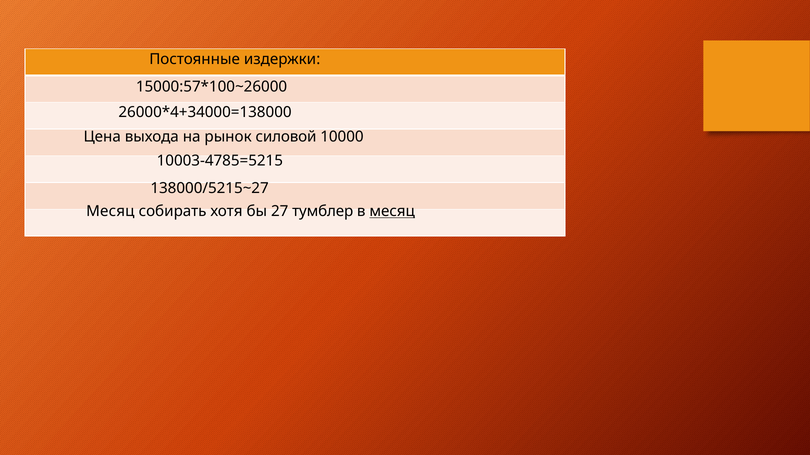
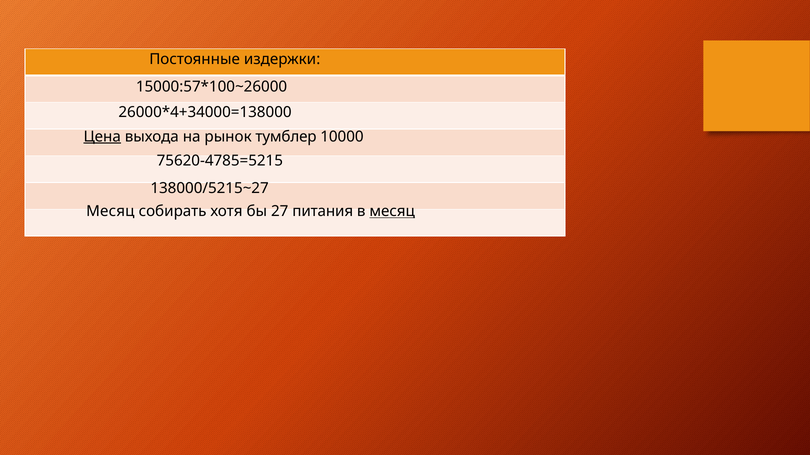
Цена underline: none -> present (102, 137)
силовой: силовой -> тумблер (286, 137)
10003-4785=5215: 10003-4785=5215 -> 75620-4785=5215 (220, 161)
тумблер: тумблер -> питания (323, 212)
